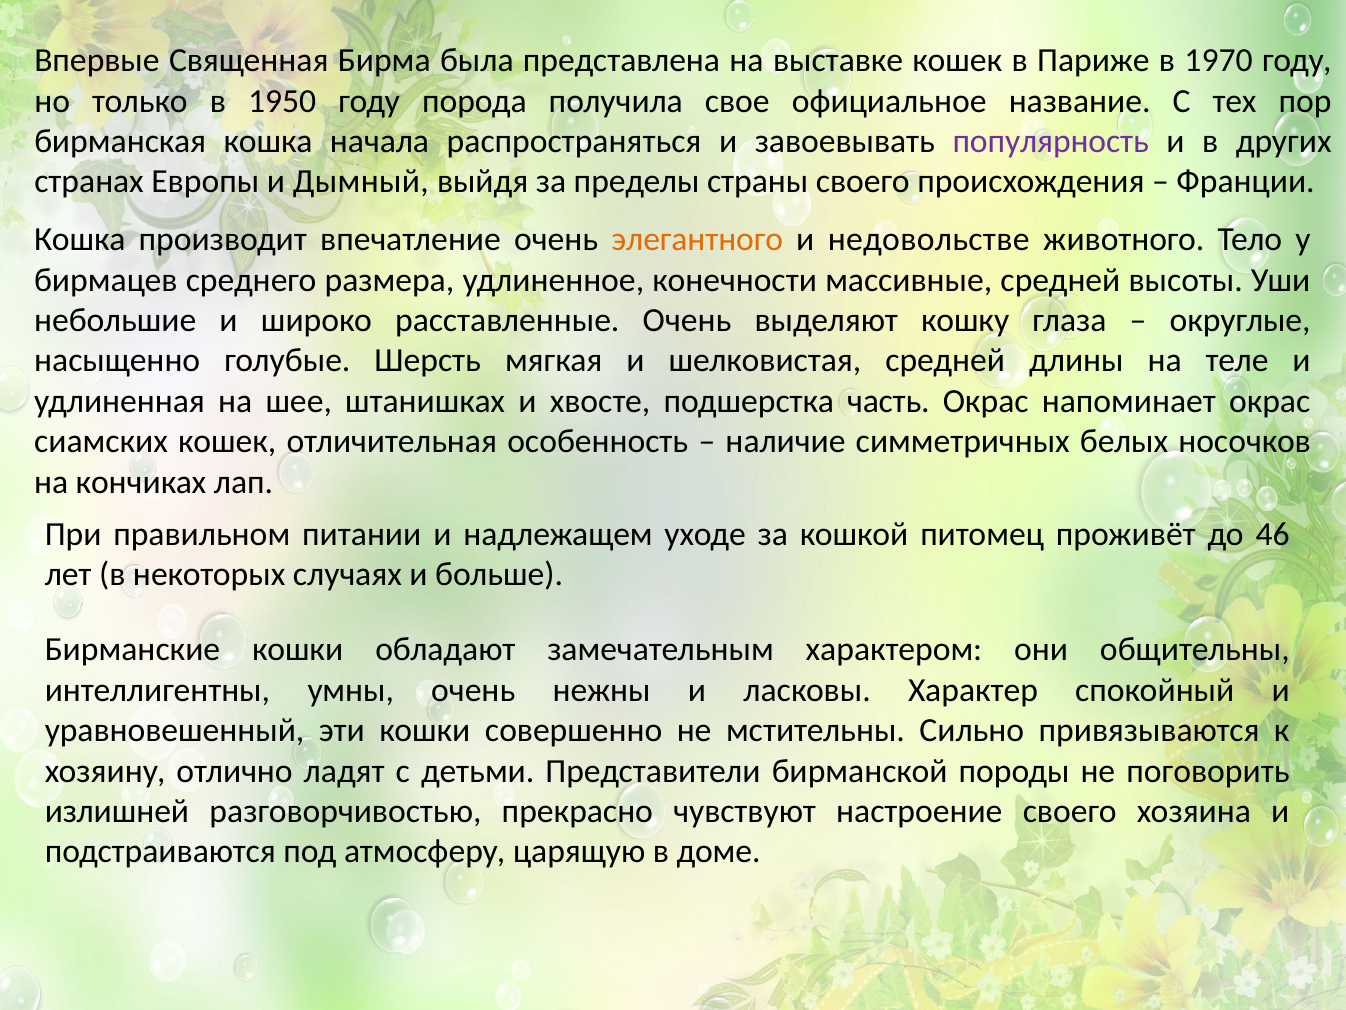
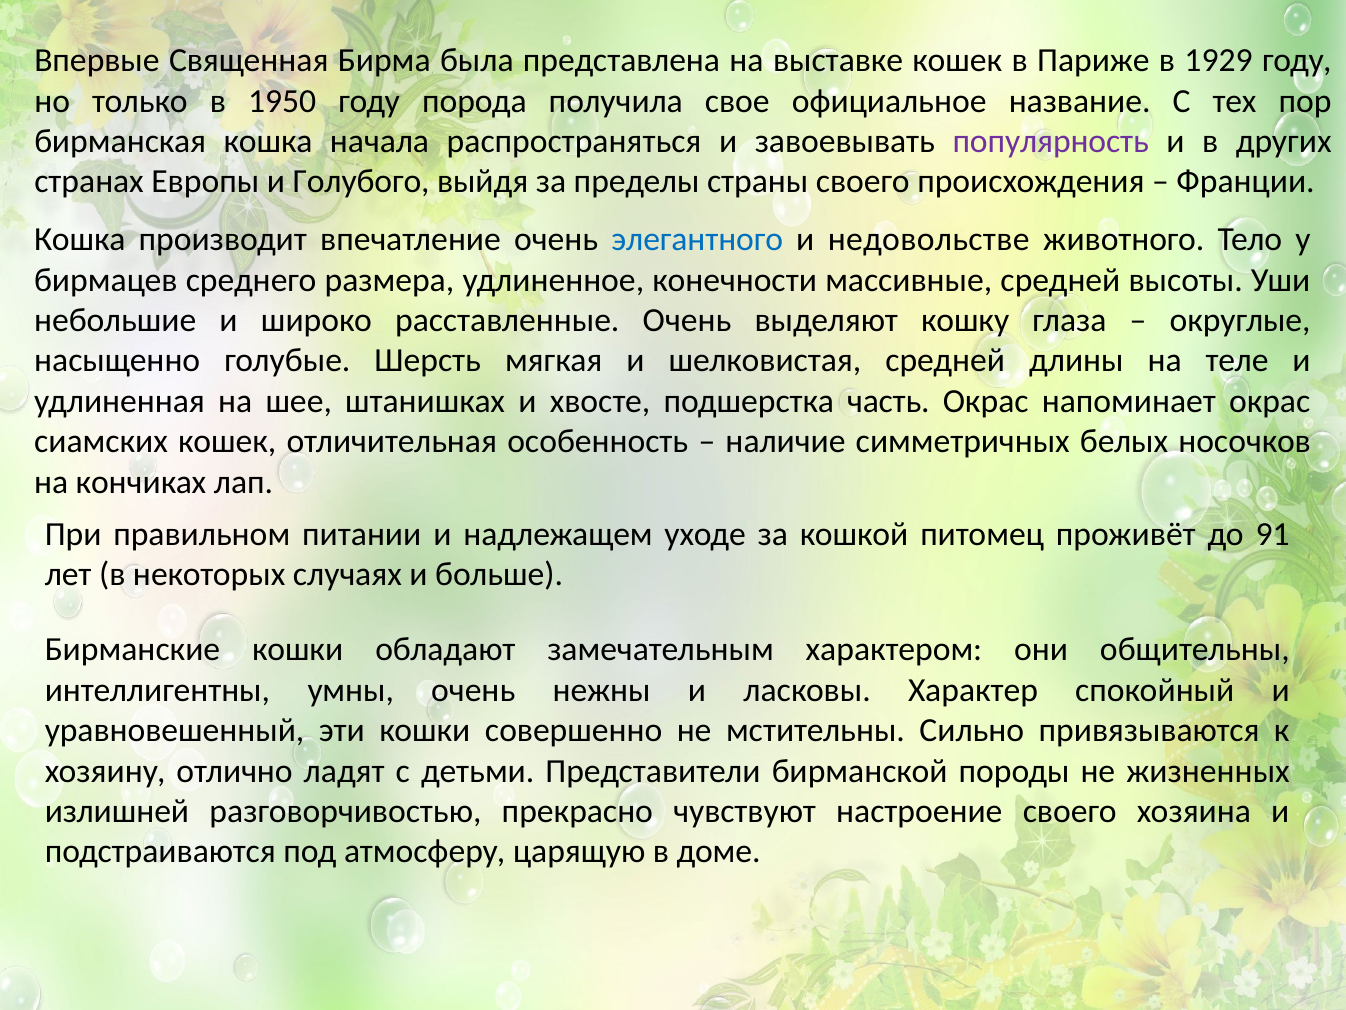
1970: 1970 -> 1929 (1219, 61)
Дымный: Дымный -> Голубого (361, 182)
элегантного colour: orange -> blue (697, 239)
46: 46 -> 91 (1273, 534)
поговорить: поговорить -> жизненных (1208, 771)
